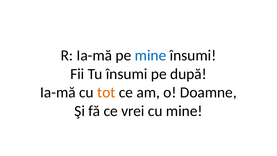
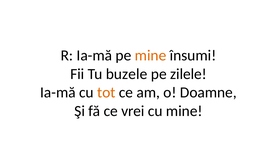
mine colour: blue -> orange (151, 55)
Tu însumi: însumi -> buzele (127, 74)
după: după -> zilele (188, 74)
